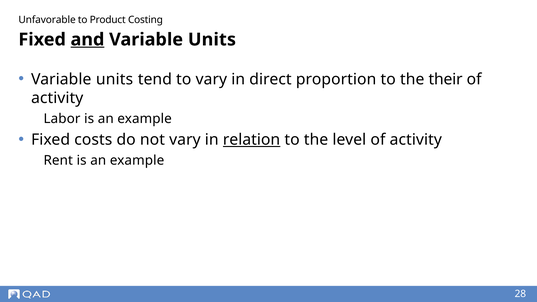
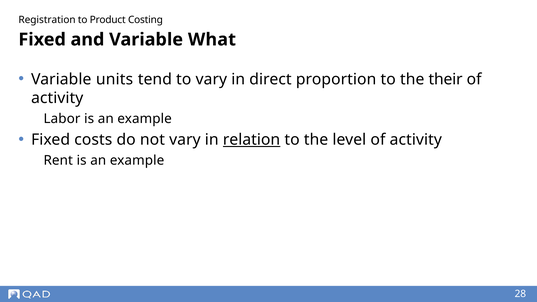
Unfavorable: Unfavorable -> Registration (47, 20)
and underline: present -> none (87, 40)
Units: Units -> What (212, 40)
